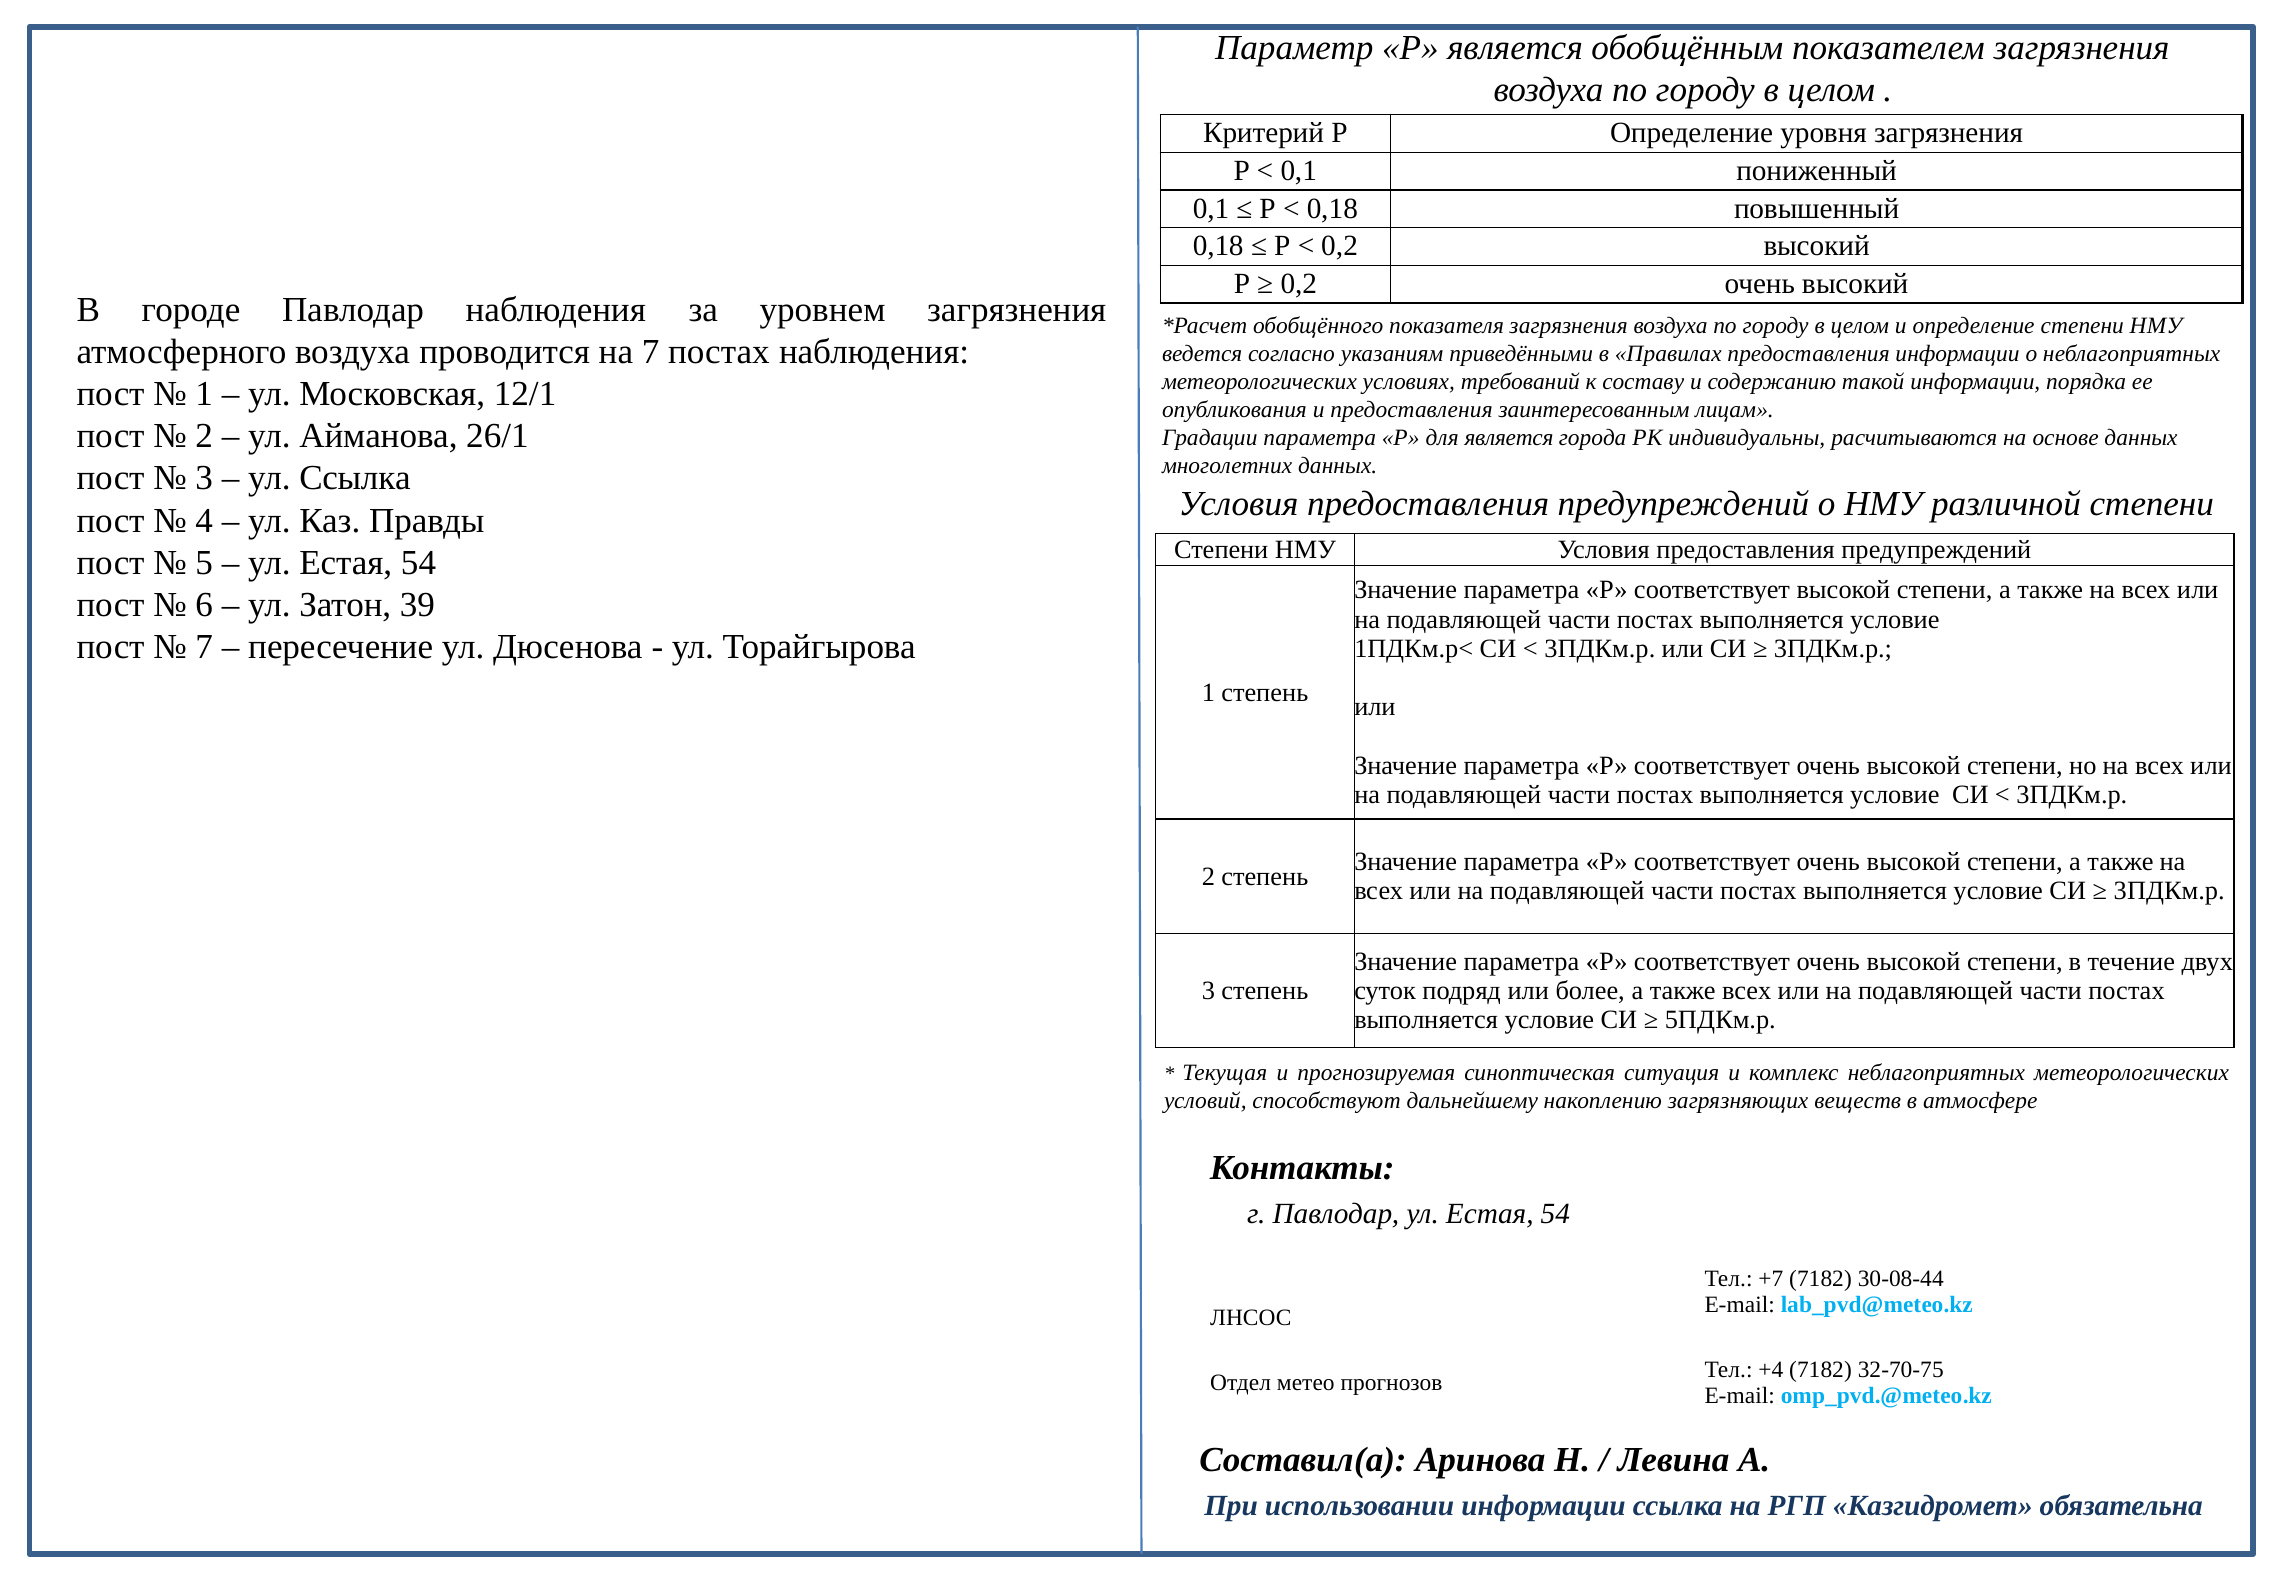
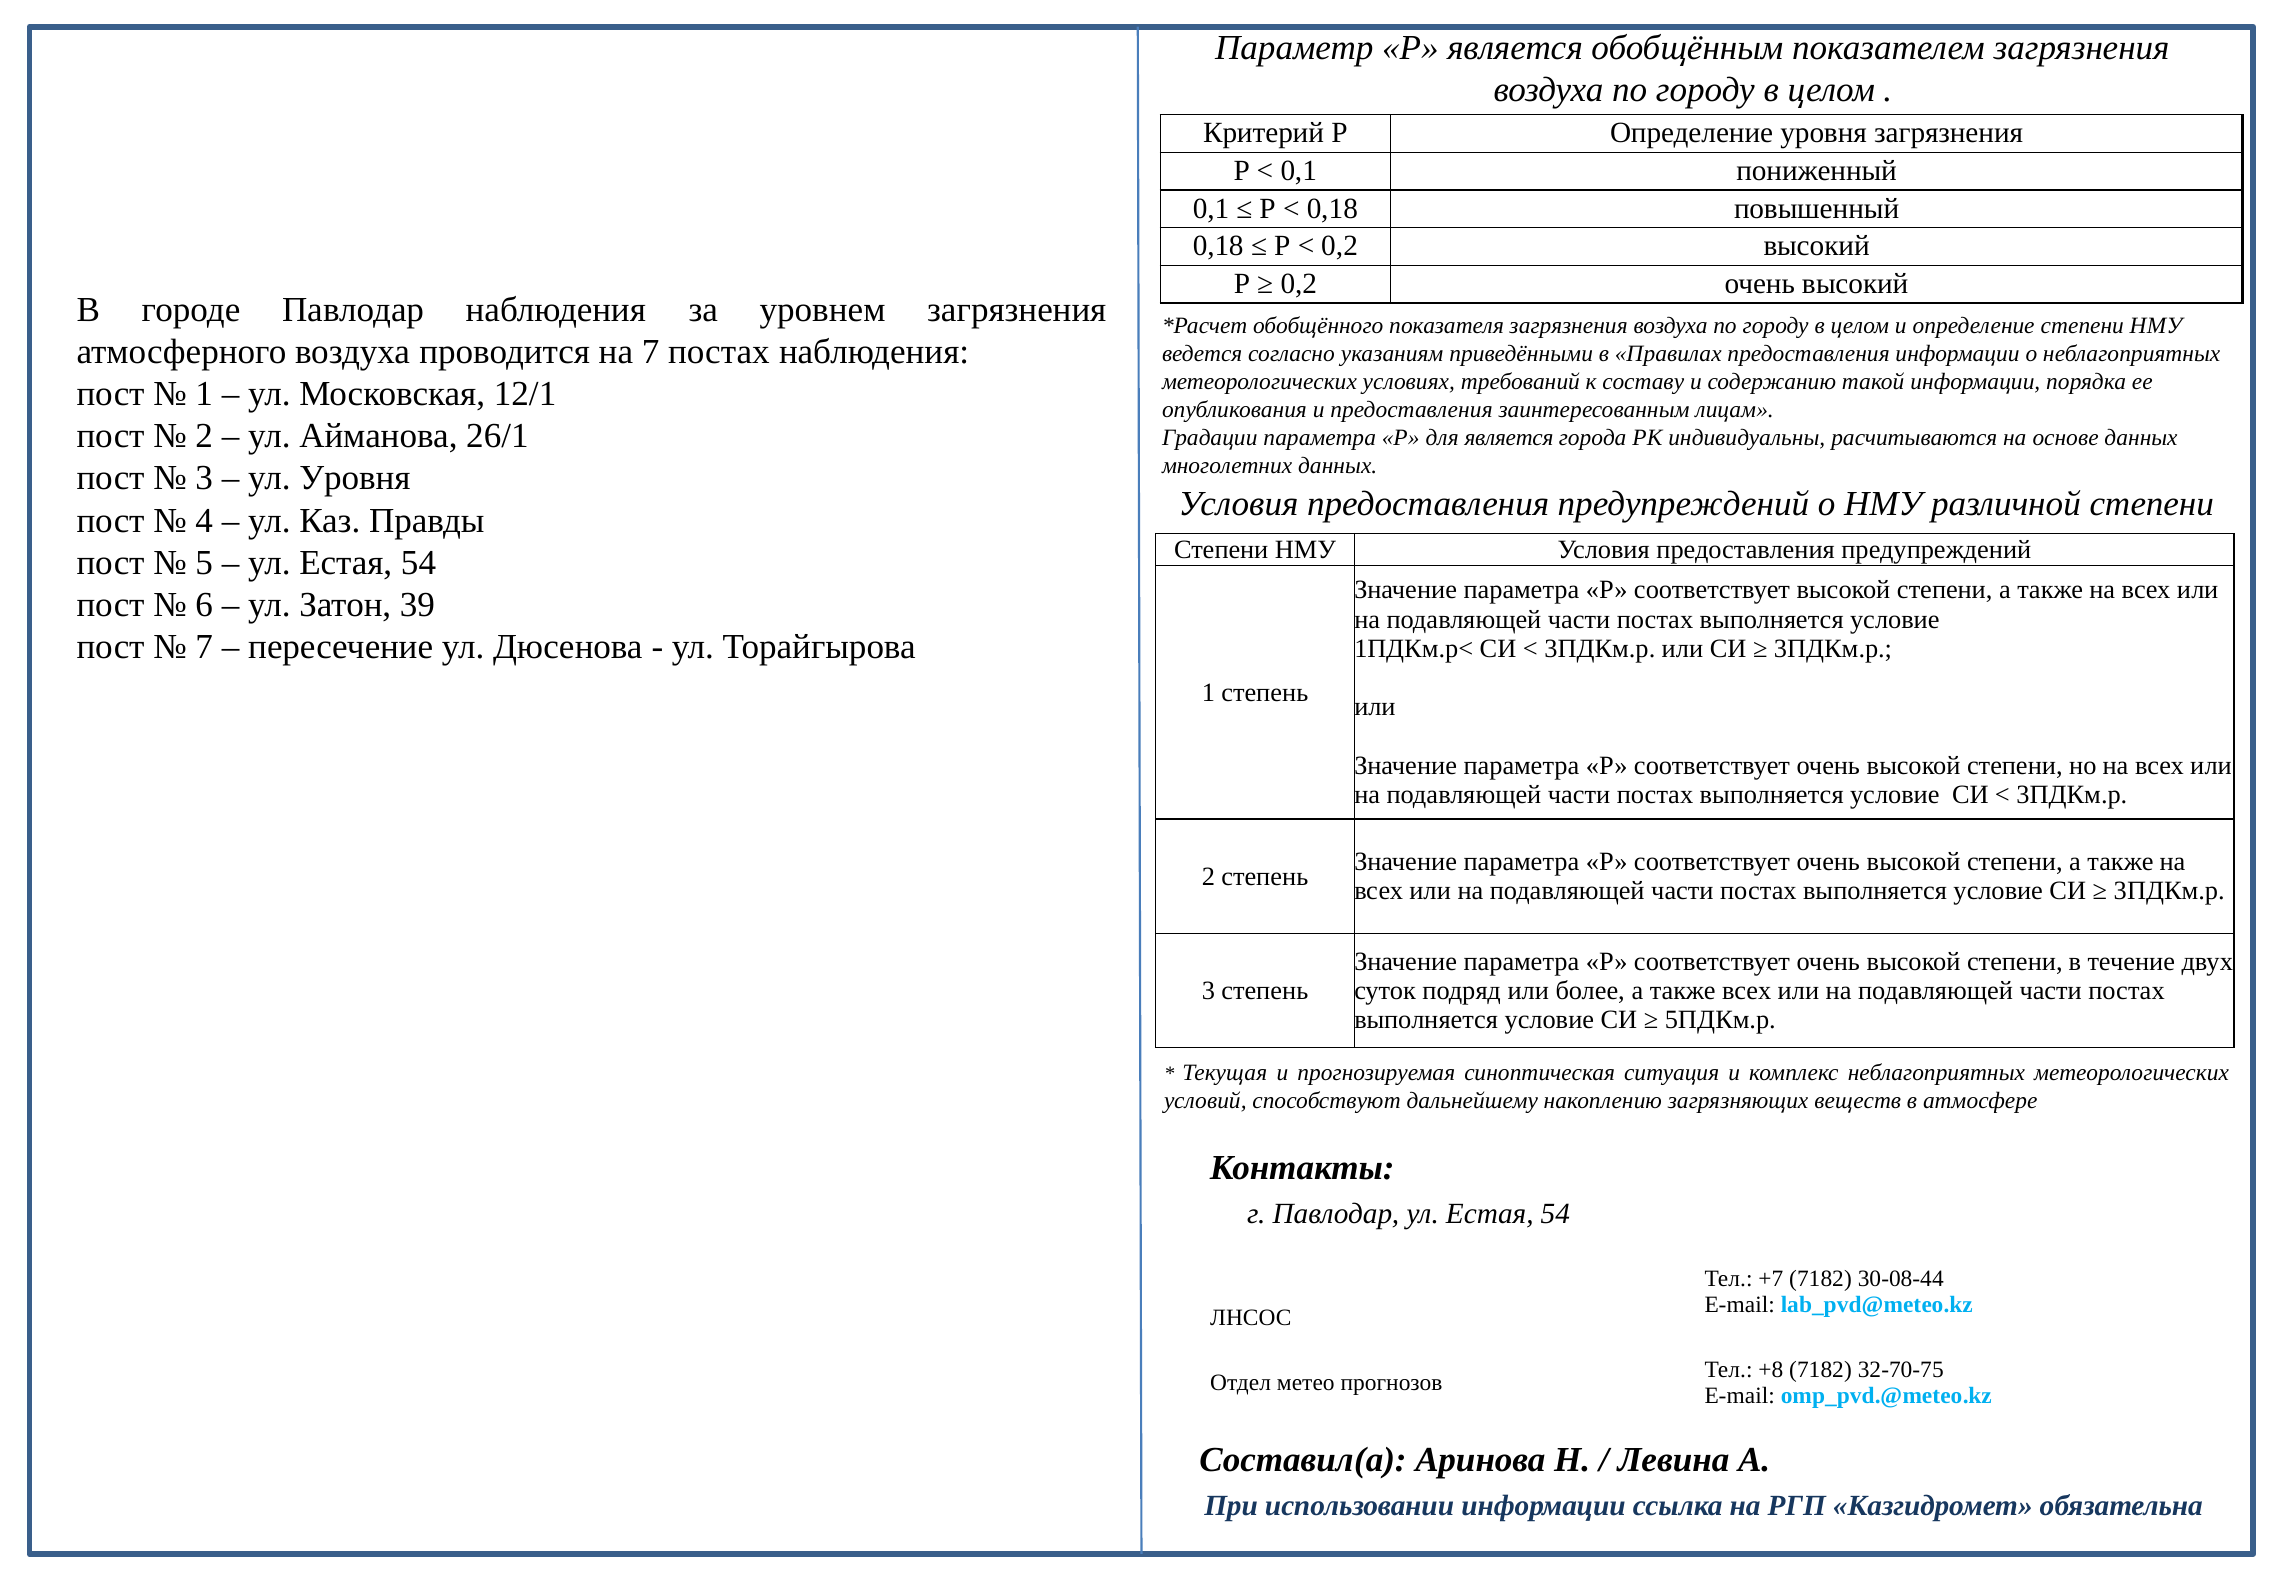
ул Ссылка: Ссылка -> Уровня (355, 478)
+4: +4 -> +8 (1771, 1369)
